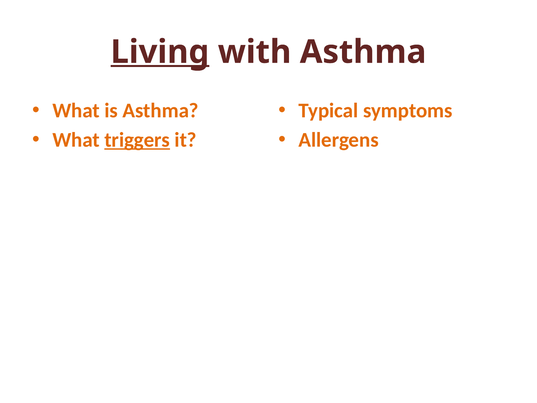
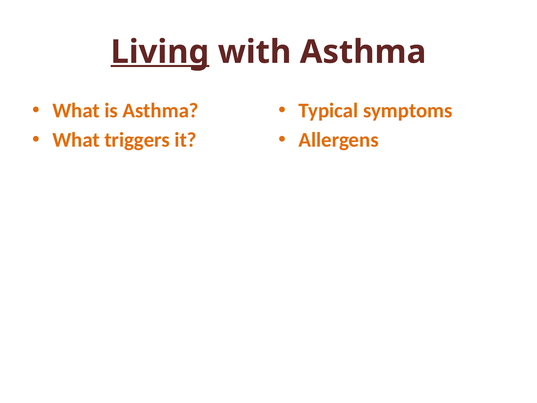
triggers underline: present -> none (137, 140)
